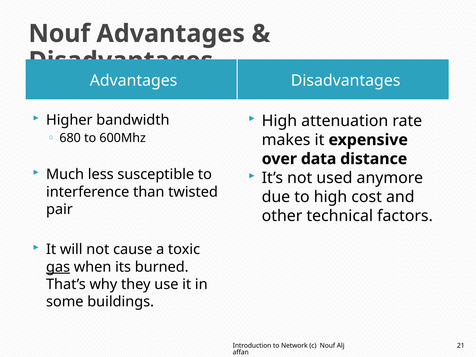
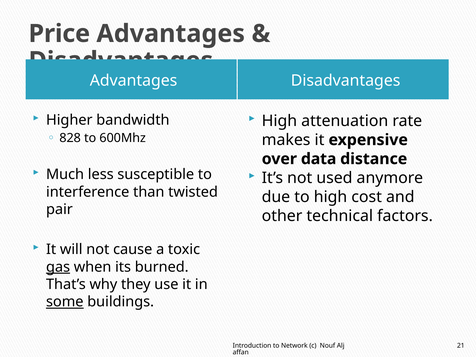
Nouf: Nouf -> Price (59, 34)
680: 680 -> 828 (70, 138)
some underline: none -> present (65, 302)
